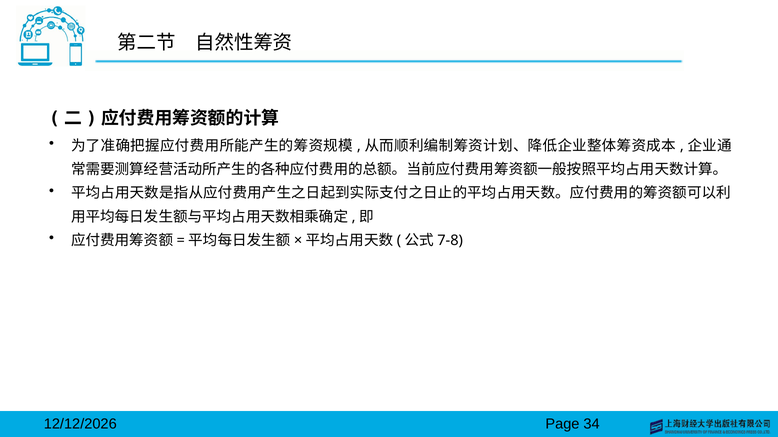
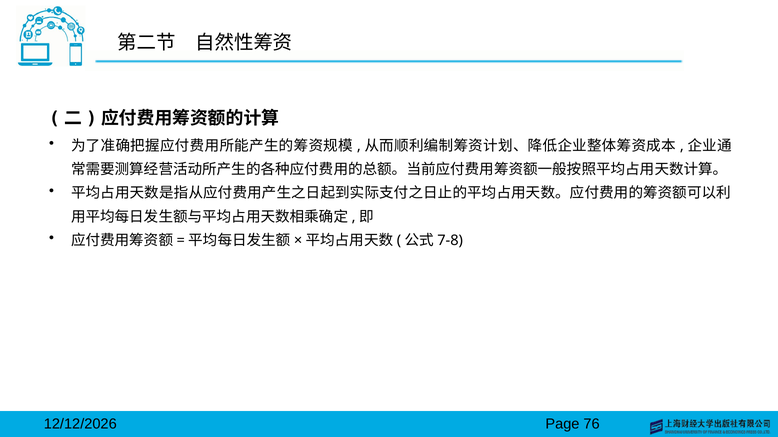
34: 34 -> 76 (592, 425)
